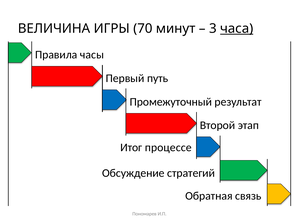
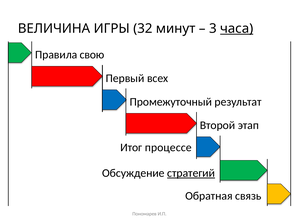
70: 70 -> 32 (143, 29)
часы: часы -> свою (92, 55)
путь: путь -> всех (158, 78)
стратегий underline: none -> present (191, 173)
